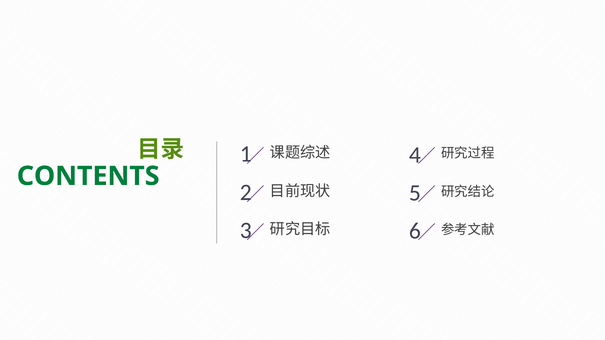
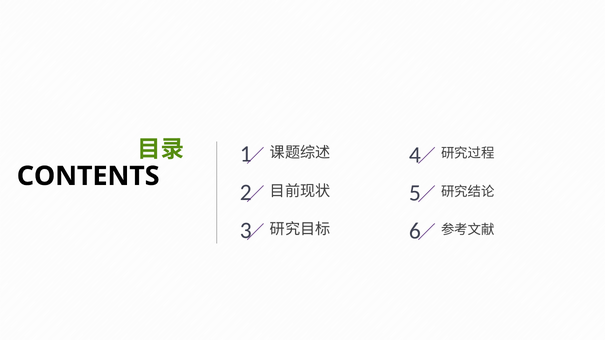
CONTENTS colour: green -> black (88, 176)
